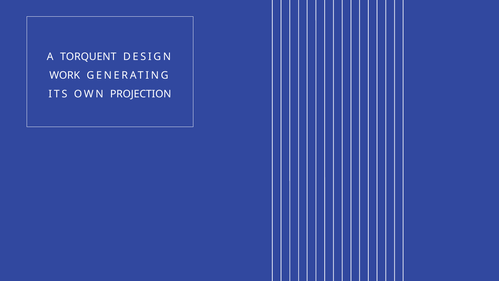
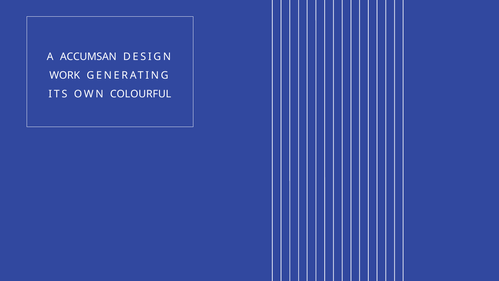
TORQUENT: TORQUENT -> ACCUMSAN (88, 57)
PROJECTION: PROJECTION -> COLOURFUL (141, 94)
